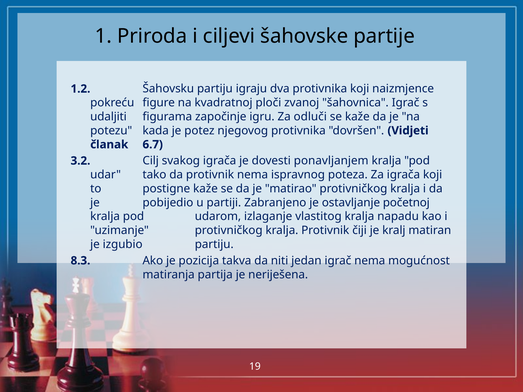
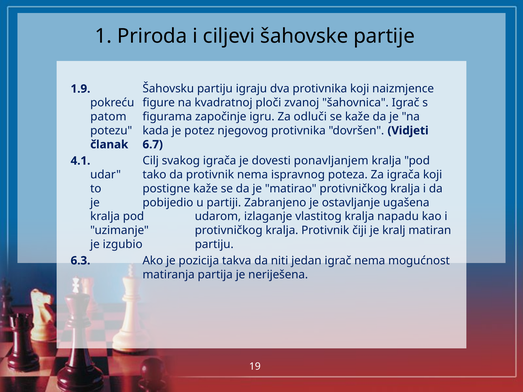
1.2: 1.2 -> 1.9 (80, 89)
udaljiti: udaljiti -> patom (108, 117)
3.2: 3.2 -> 4.1 (80, 161)
početnoj: početnoj -> ugašena (406, 203)
8.3: 8.3 -> 6.3 (80, 261)
